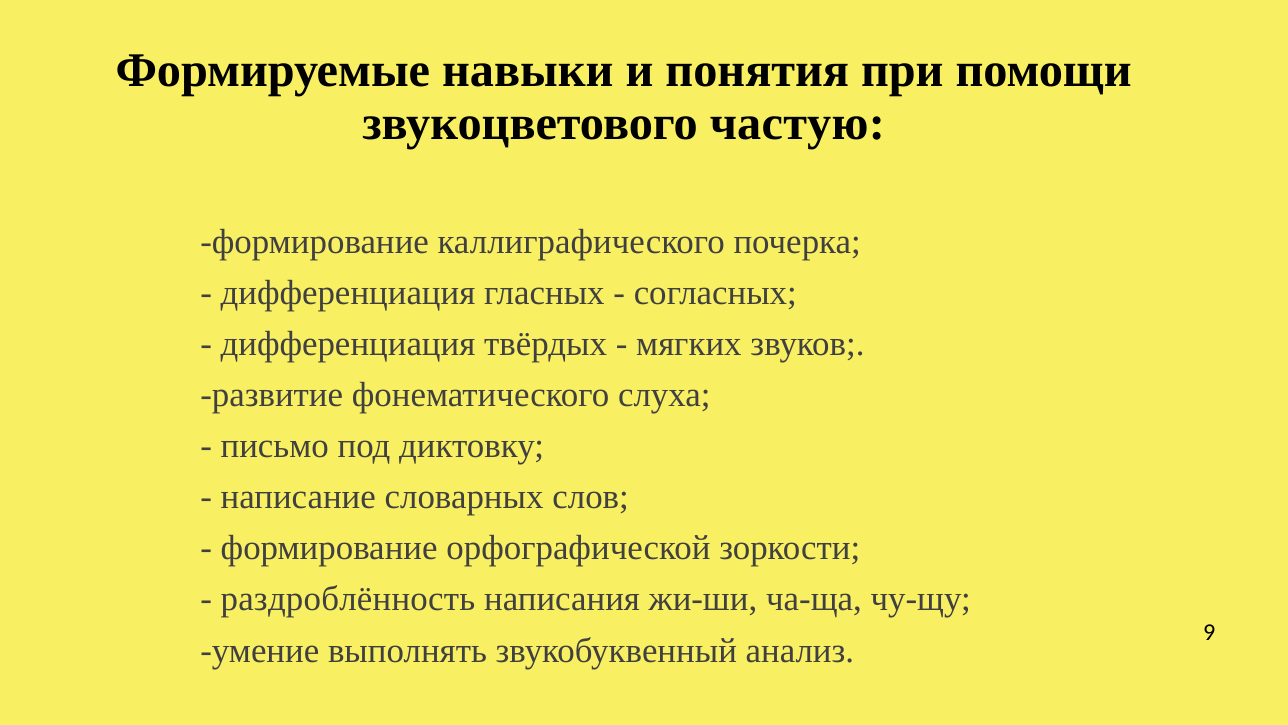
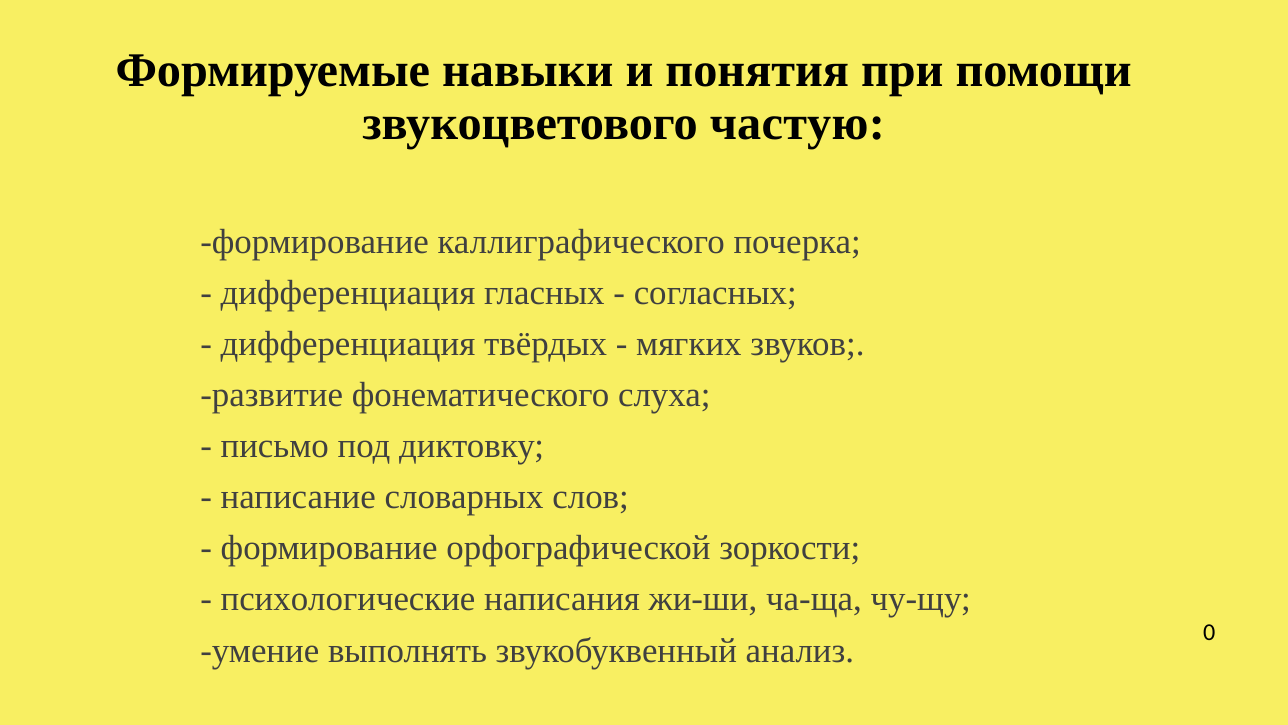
раздроблённость: раздроблённость -> психологические (348, 599)
9: 9 -> 0 (1209, 632)
